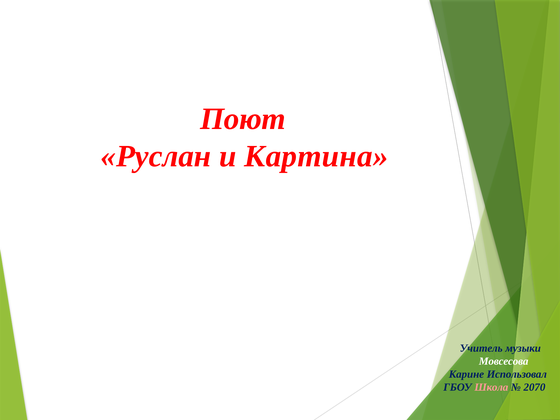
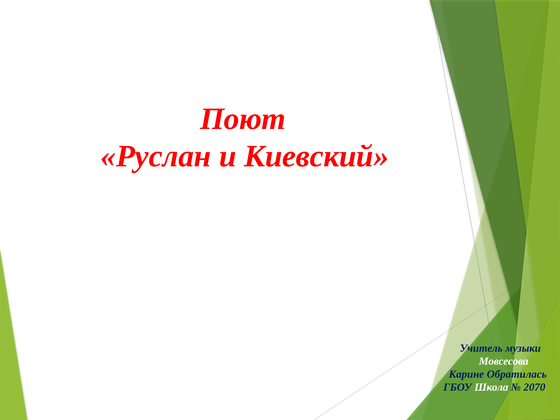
Картина: Картина -> Киевский (317, 156)
Использовал: Использовал -> Обратилась (517, 374)
Школа colour: pink -> white (491, 387)
